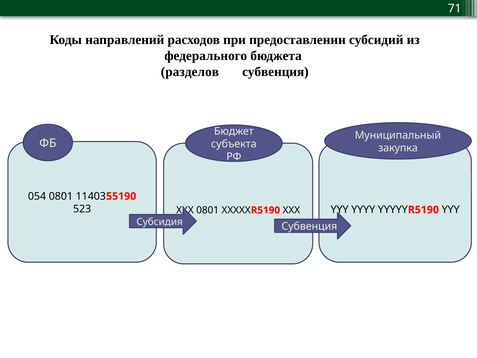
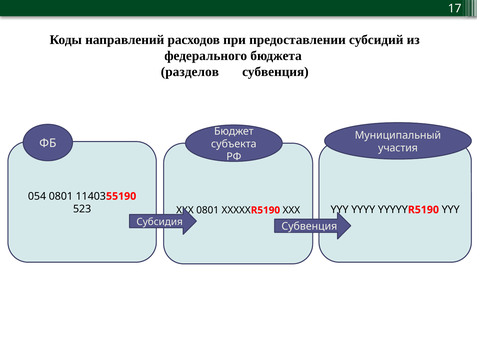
71: 71 -> 17 (455, 9)
закупка: закупка -> участия (398, 148)
